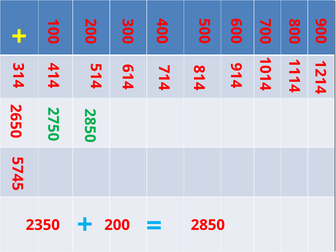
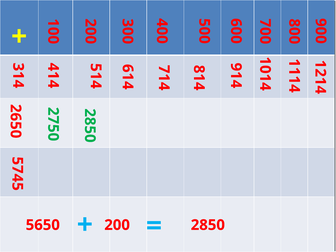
2350: 2350 -> 5650 (43, 225)
